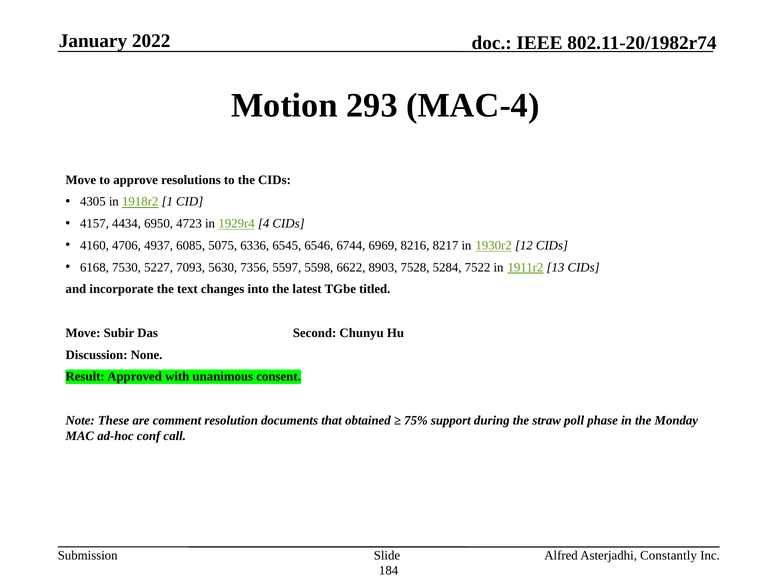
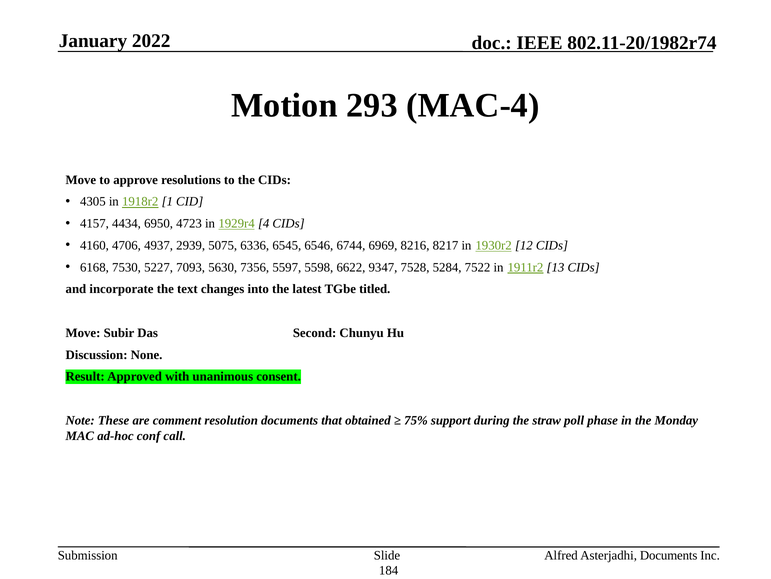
6085: 6085 -> 2939 (191, 245)
8903: 8903 -> 9347 (383, 267)
Asterjadhi Constantly: Constantly -> Documents (669, 555)
